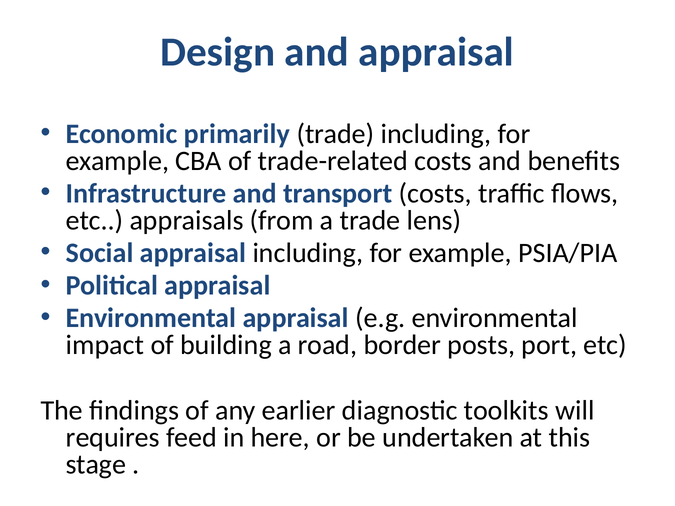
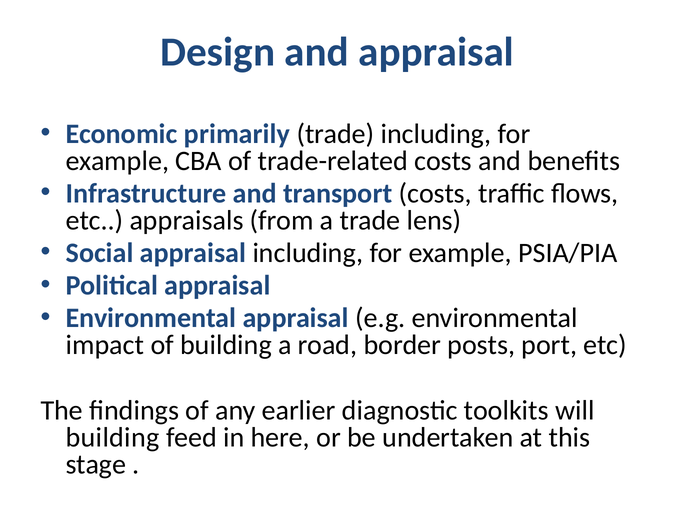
requires: requires -> building (113, 438)
